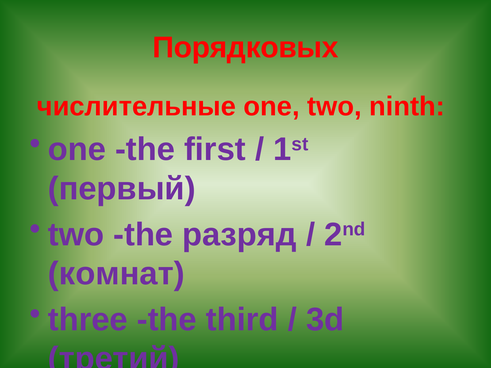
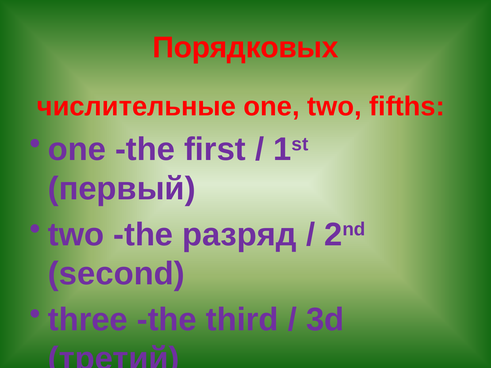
ninth: ninth -> fifths (407, 107)
комнат: комнат -> second (116, 274)
